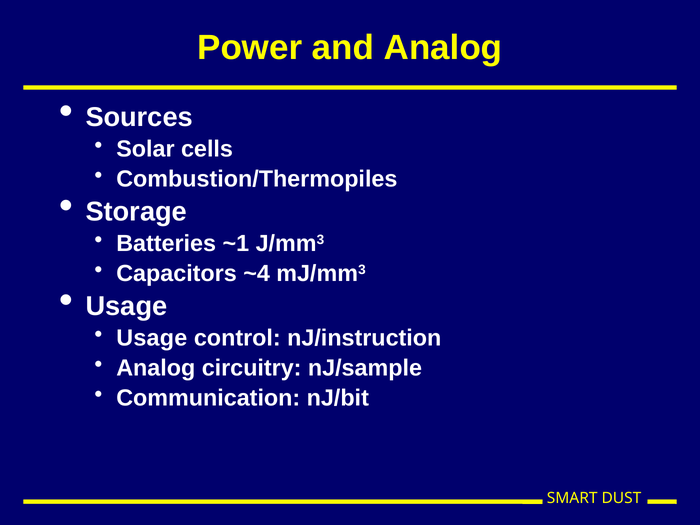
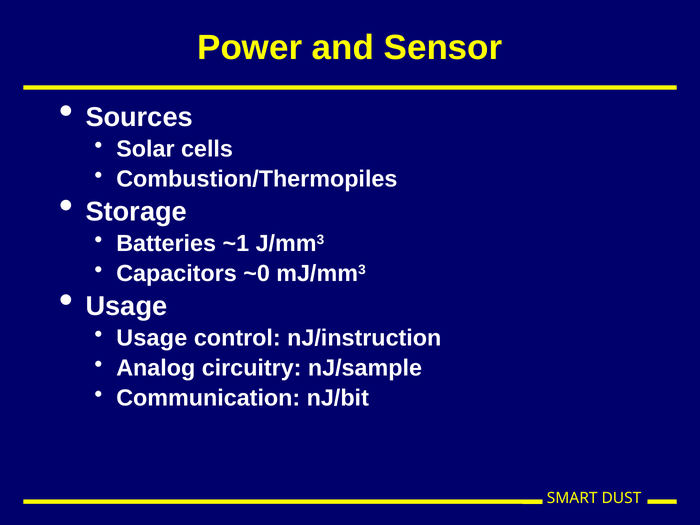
and Analog: Analog -> Sensor (443, 48)
~4: ~4 -> ~0 (257, 273)
